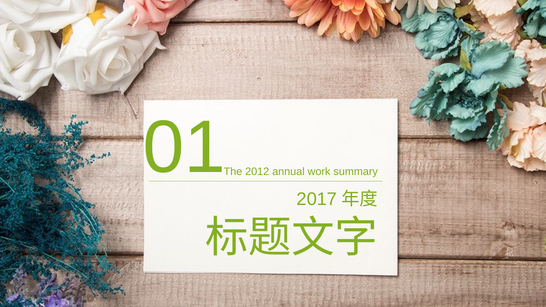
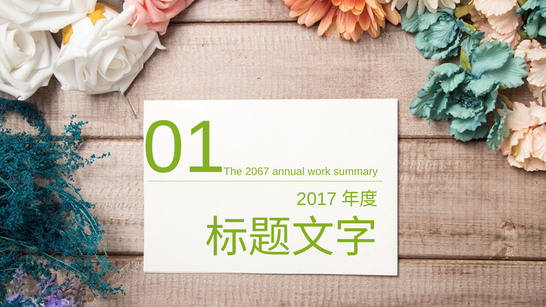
2012: 2012 -> 2067 (257, 172)
